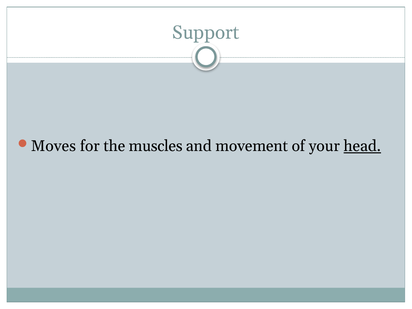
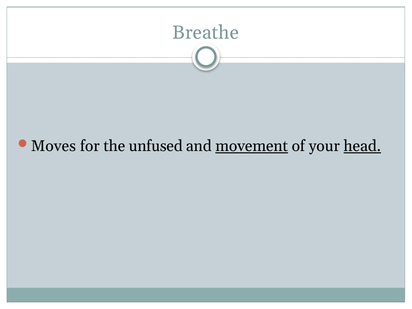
Support: Support -> Breathe (206, 32)
muscles: muscles -> unfused (156, 146)
movement underline: none -> present (252, 146)
